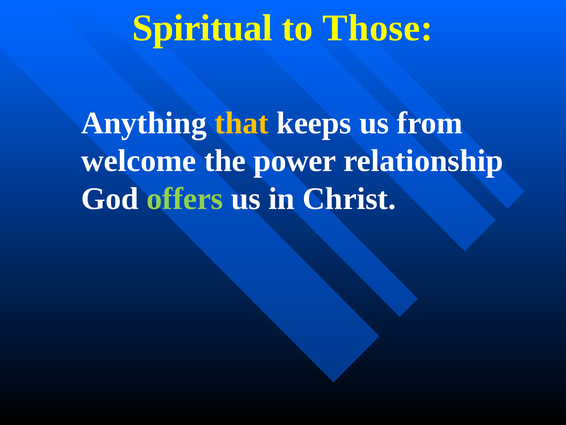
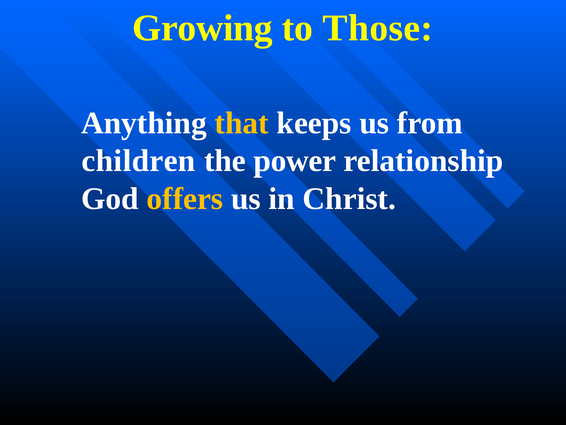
Spiritual: Spiritual -> Growing (202, 28)
welcome: welcome -> children (139, 161)
offers colour: light green -> yellow (185, 198)
